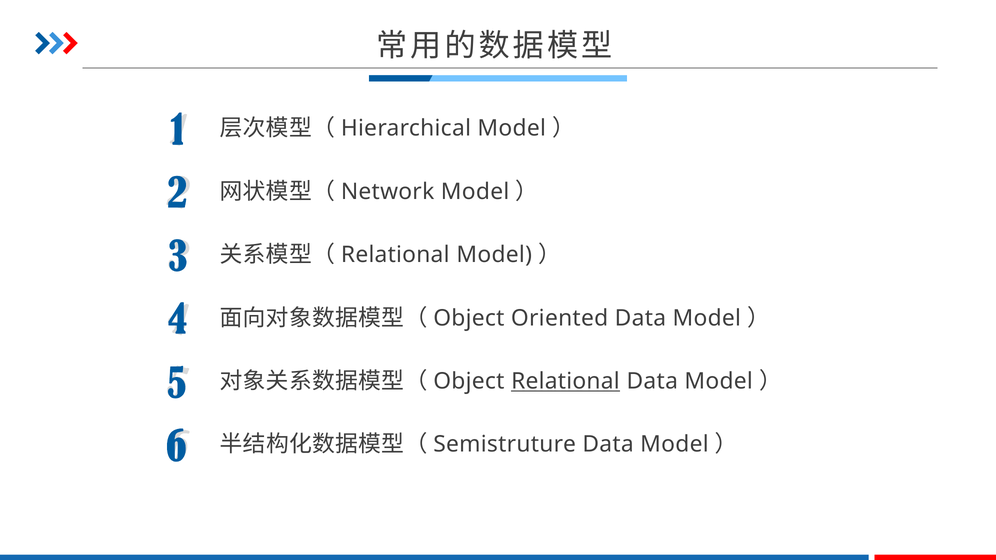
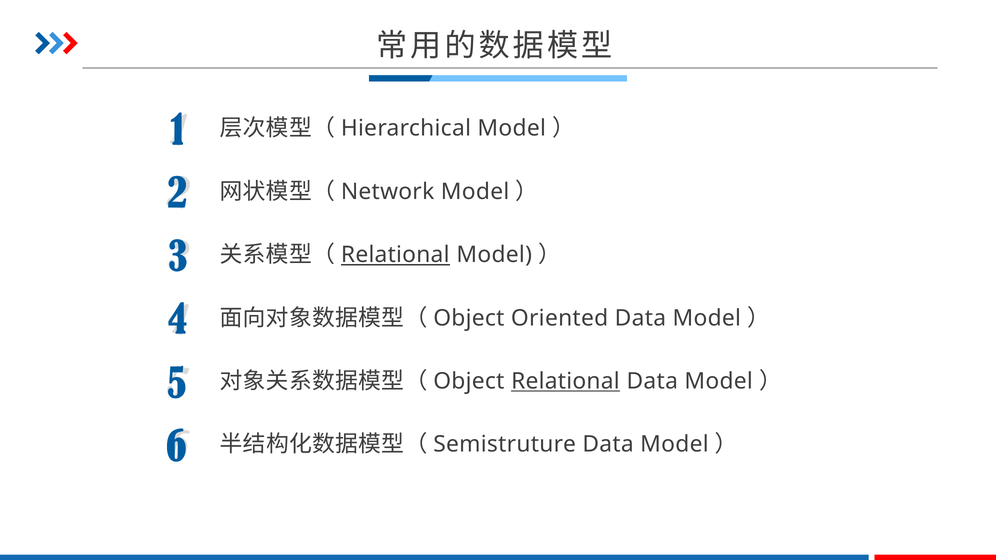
Relational underline: none -> present (395, 255)
